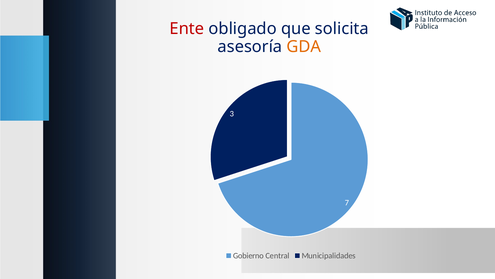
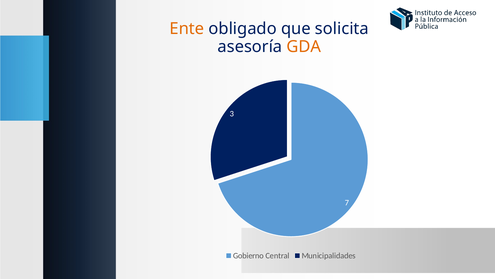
Ente colour: red -> orange (187, 29)
